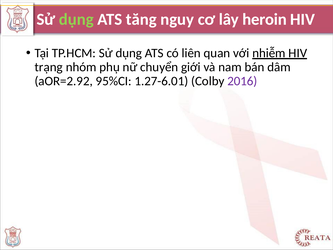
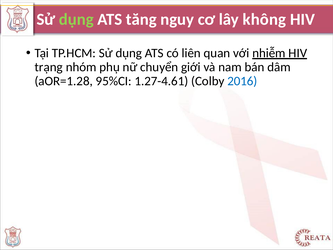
heroin: heroin -> không (264, 19)
aOR=2.92: aOR=2.92 -> aOR=1.28 (64, 81)
1.27-6.01: 1.27-6.01 -> 1.27-4.61 (161, 81)
2016 colour: purple -> blue (242, 81)
